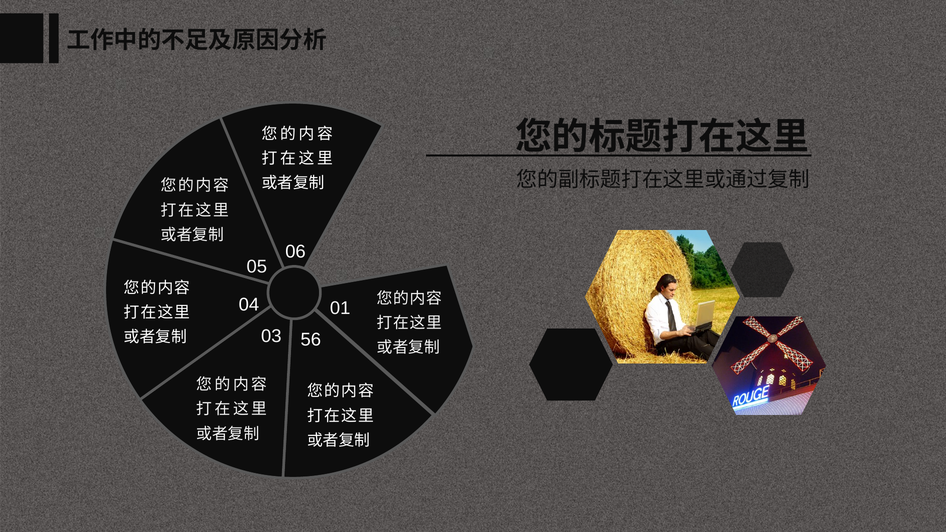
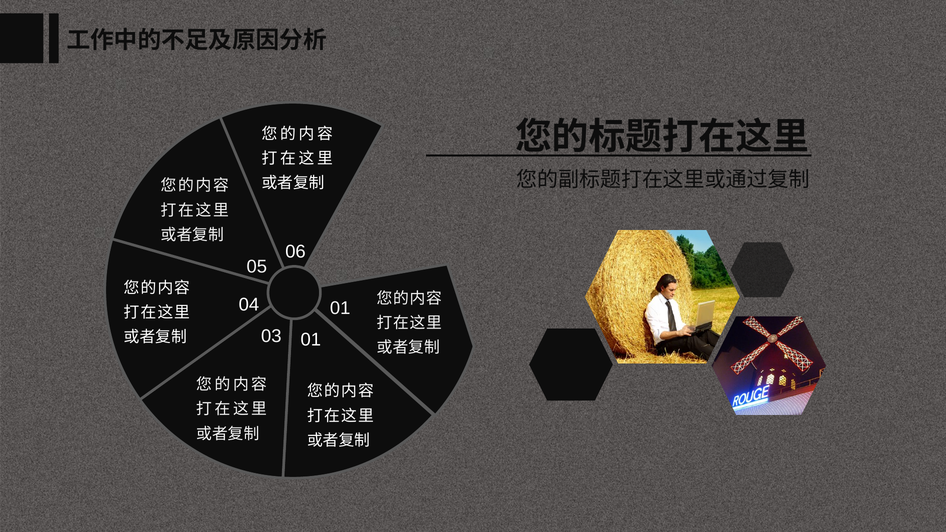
03 56: 56 -> 01 (311, 340)
